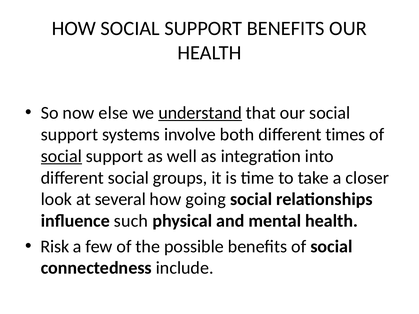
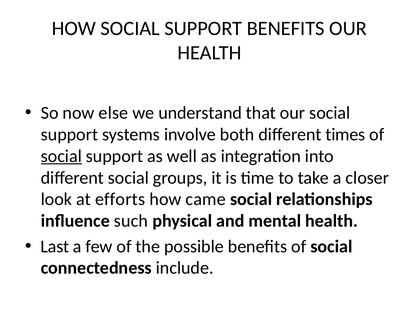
understand underline: present -> none (200, 113)
several: several -> efforts (120, 200)
going: going -> came (206, 200)
Risk: Risk -> Last (55, 247)
